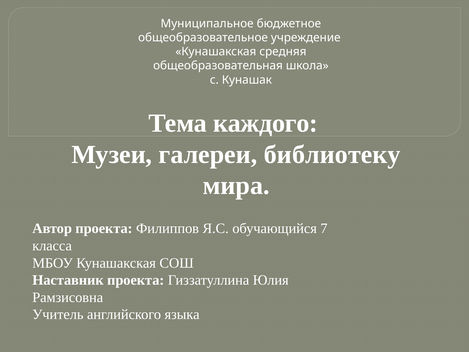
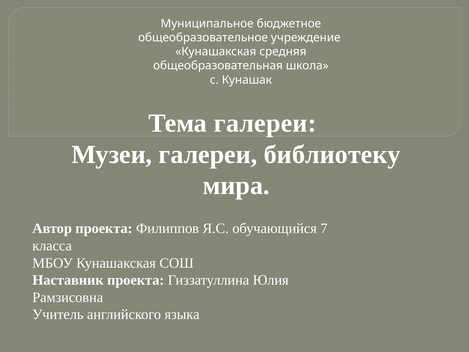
Тема каждого: каждого -> галереи (265, 123)
